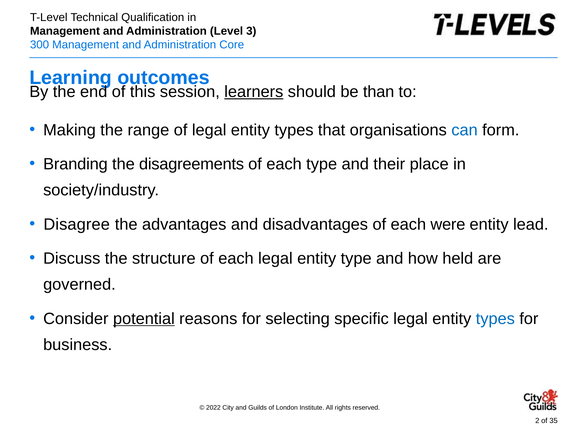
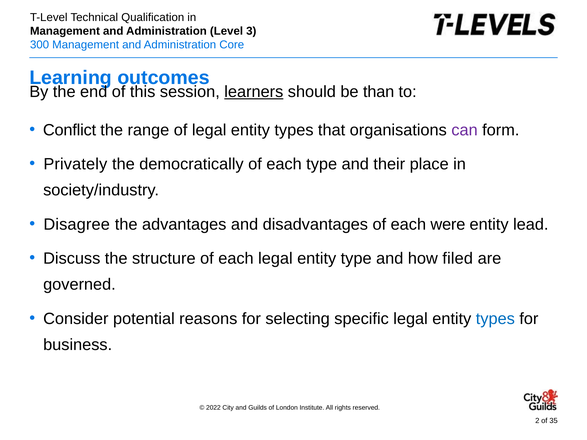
Making: Making -> Conflict (70, 130)
can colour: blue -> purple (465, 130)
Branding: Branding -> Privately (75, 164)
disagreements: disagreements -> democratically (191, 164)
held: held -> filed (458, 259)
potential underline: present -> none (144, 319)
